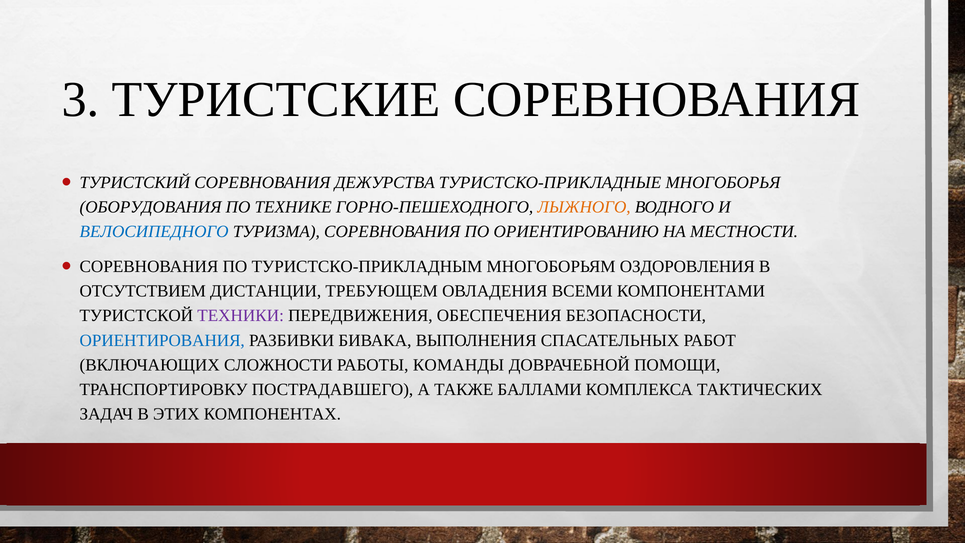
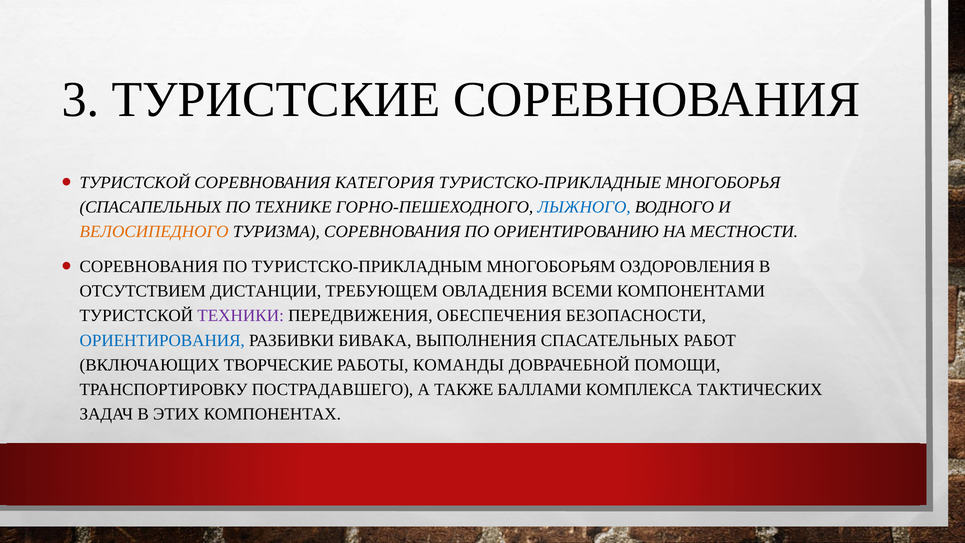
ТУРИСТСКИЙ: ТУРИСТСКИЙ -> ТУРИСТСКОЙ (135, 182)
ДЕЖУРСТВА: ДЕЖУРСТВА -> КАТЕГОРИЯ (385, 182)
ОБОРУДОВАНИЯ: ОБОРУДОВАНИЯ -> СПАСАПЕЛЬНЫХ (151, 207)
ЛЫЖНОГО colour: orange -> blue (584, 207)
ВЕЛОСИПЕДНОГО colour: blue -> orange (154, 232)
СЛОЖНОСТИ: СЛОЖНОСТИ -> ТВОРЧЕСКИЕ (278, 365)
